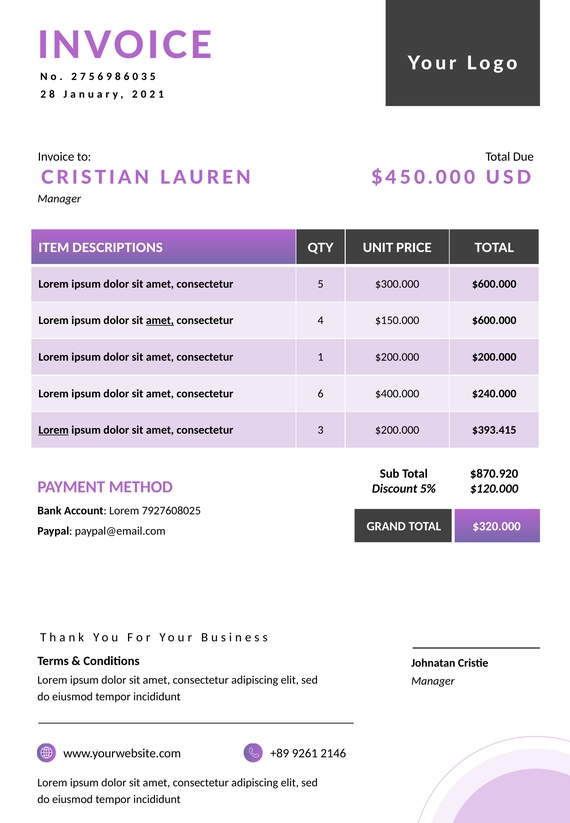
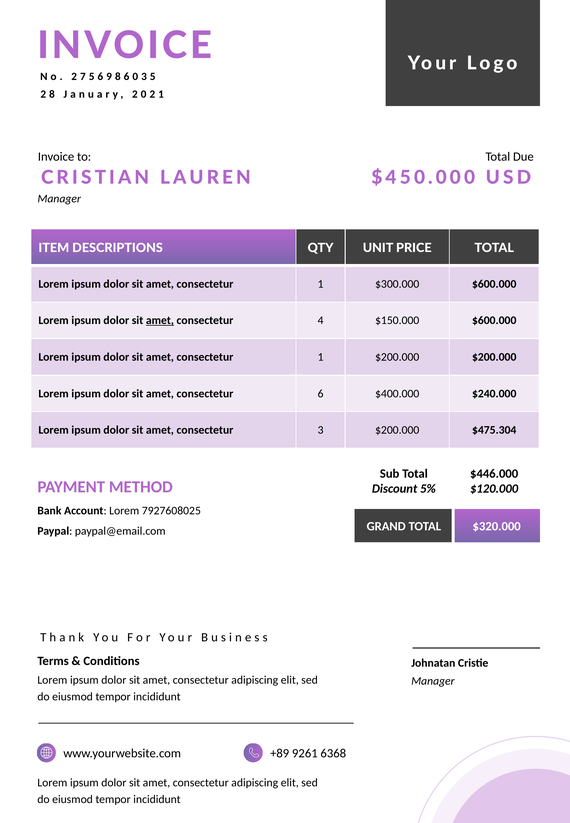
5: 5 -> 1 (321, 284)
Lorem underline: present -> none (54, 430)
$393.415: $393.415 -> $475.304 (494, 430)
$870.920: $870.920 -> $446.000 (494, 474)
2146: 2146 -> 6368 (333, 754)
